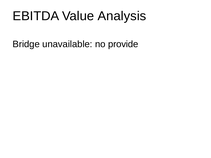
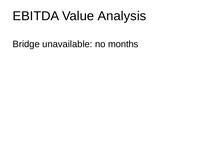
provide: provide -> months (123, 44)
